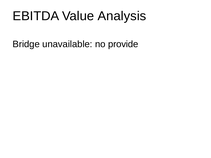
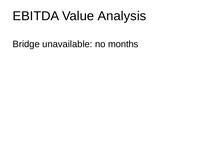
provide: provide -> months (123, 44)
